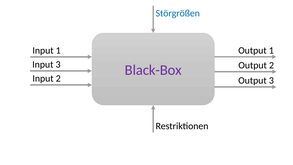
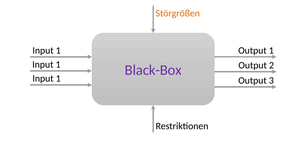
Störgrößen colour: blue -> orange (178, 13)
3: 3 -> 1 (58, 64)
2: 2 -> 1 (58, 78)
